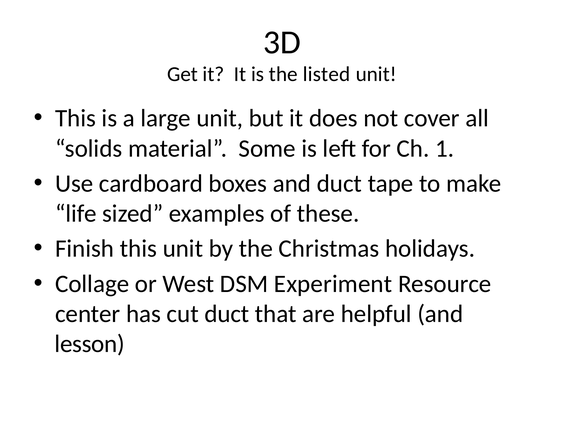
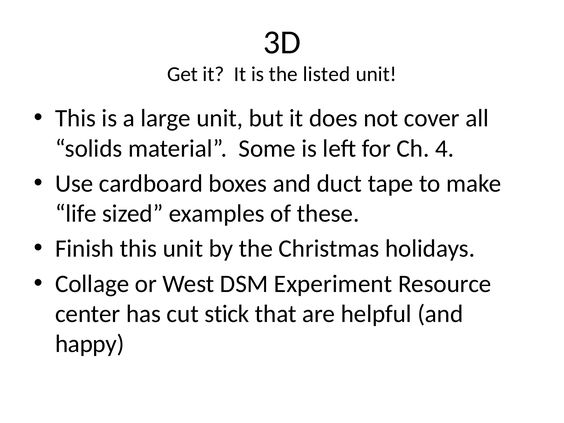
1: 1 -> 4 (445, 148)
cut duct: duct -> stick (227, 314)
lesson: lesson -> happy (90, 344)
